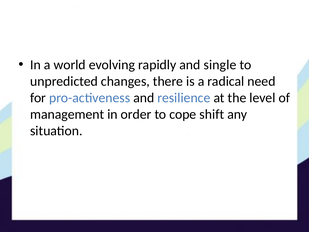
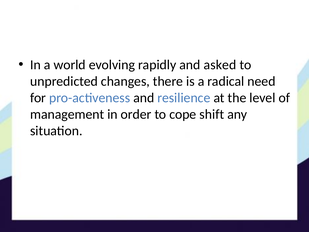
single: single -> asked (220, 65)
